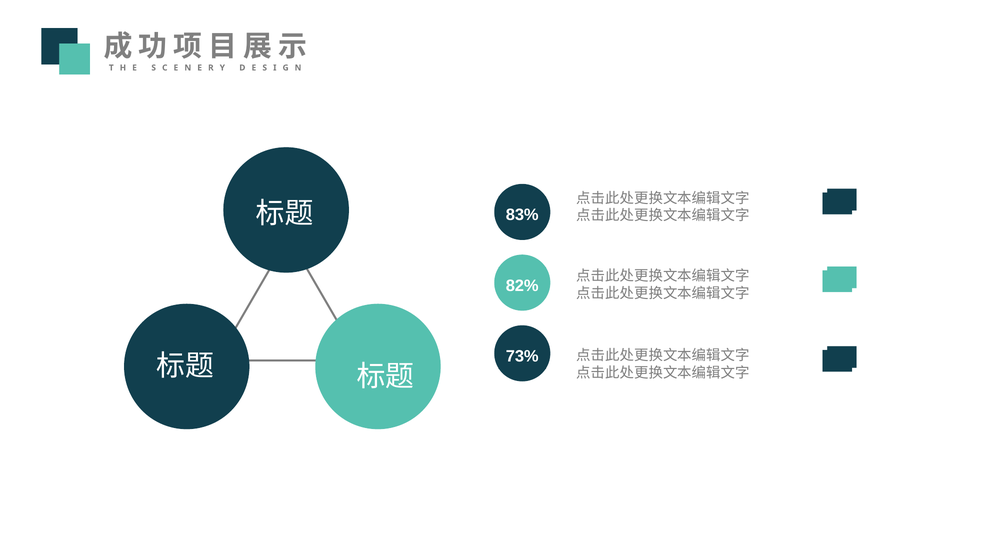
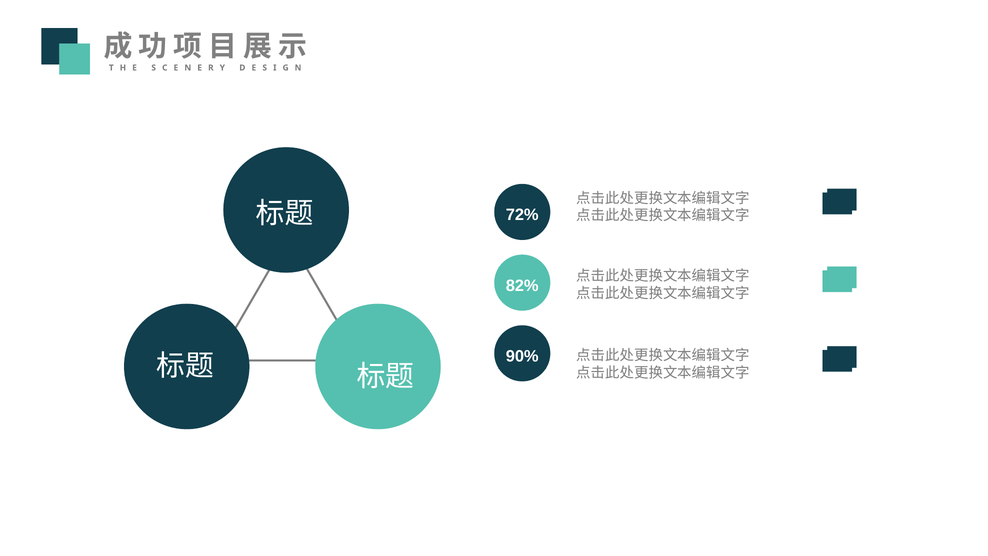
83%: 83% -> 72% (522, 215)
73%: 73% -> 90% (522, 356)
